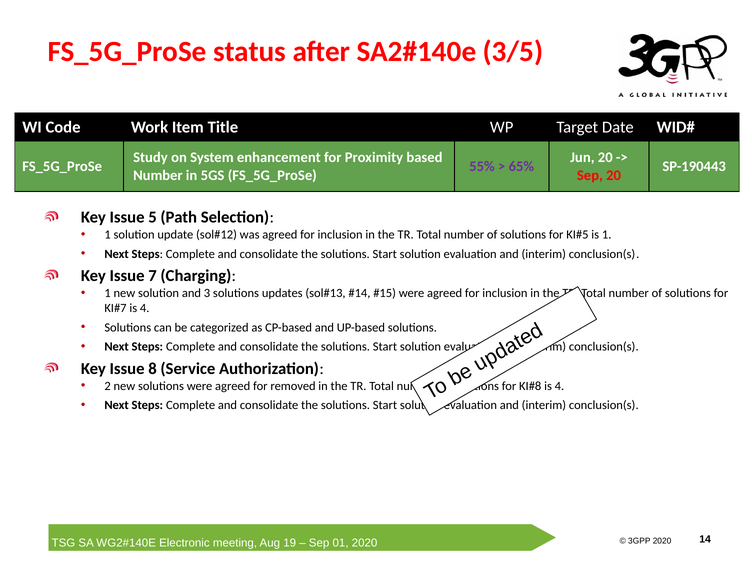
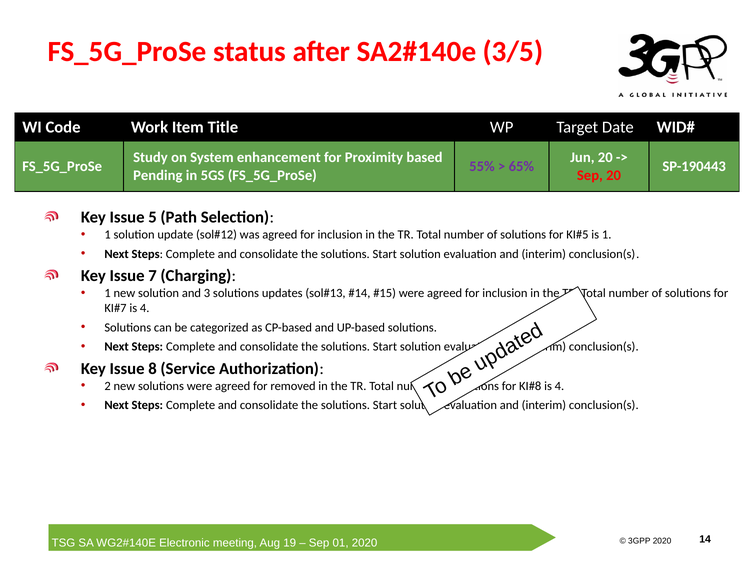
Number: Number -> Pending (158, 175)
